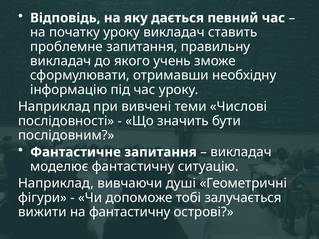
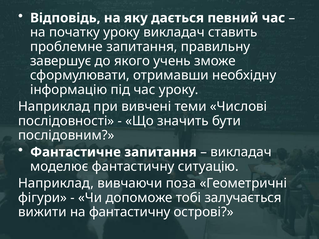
викладач: викладач -> завершує (61, 61)
душі: душі -> поза (181, 184)
